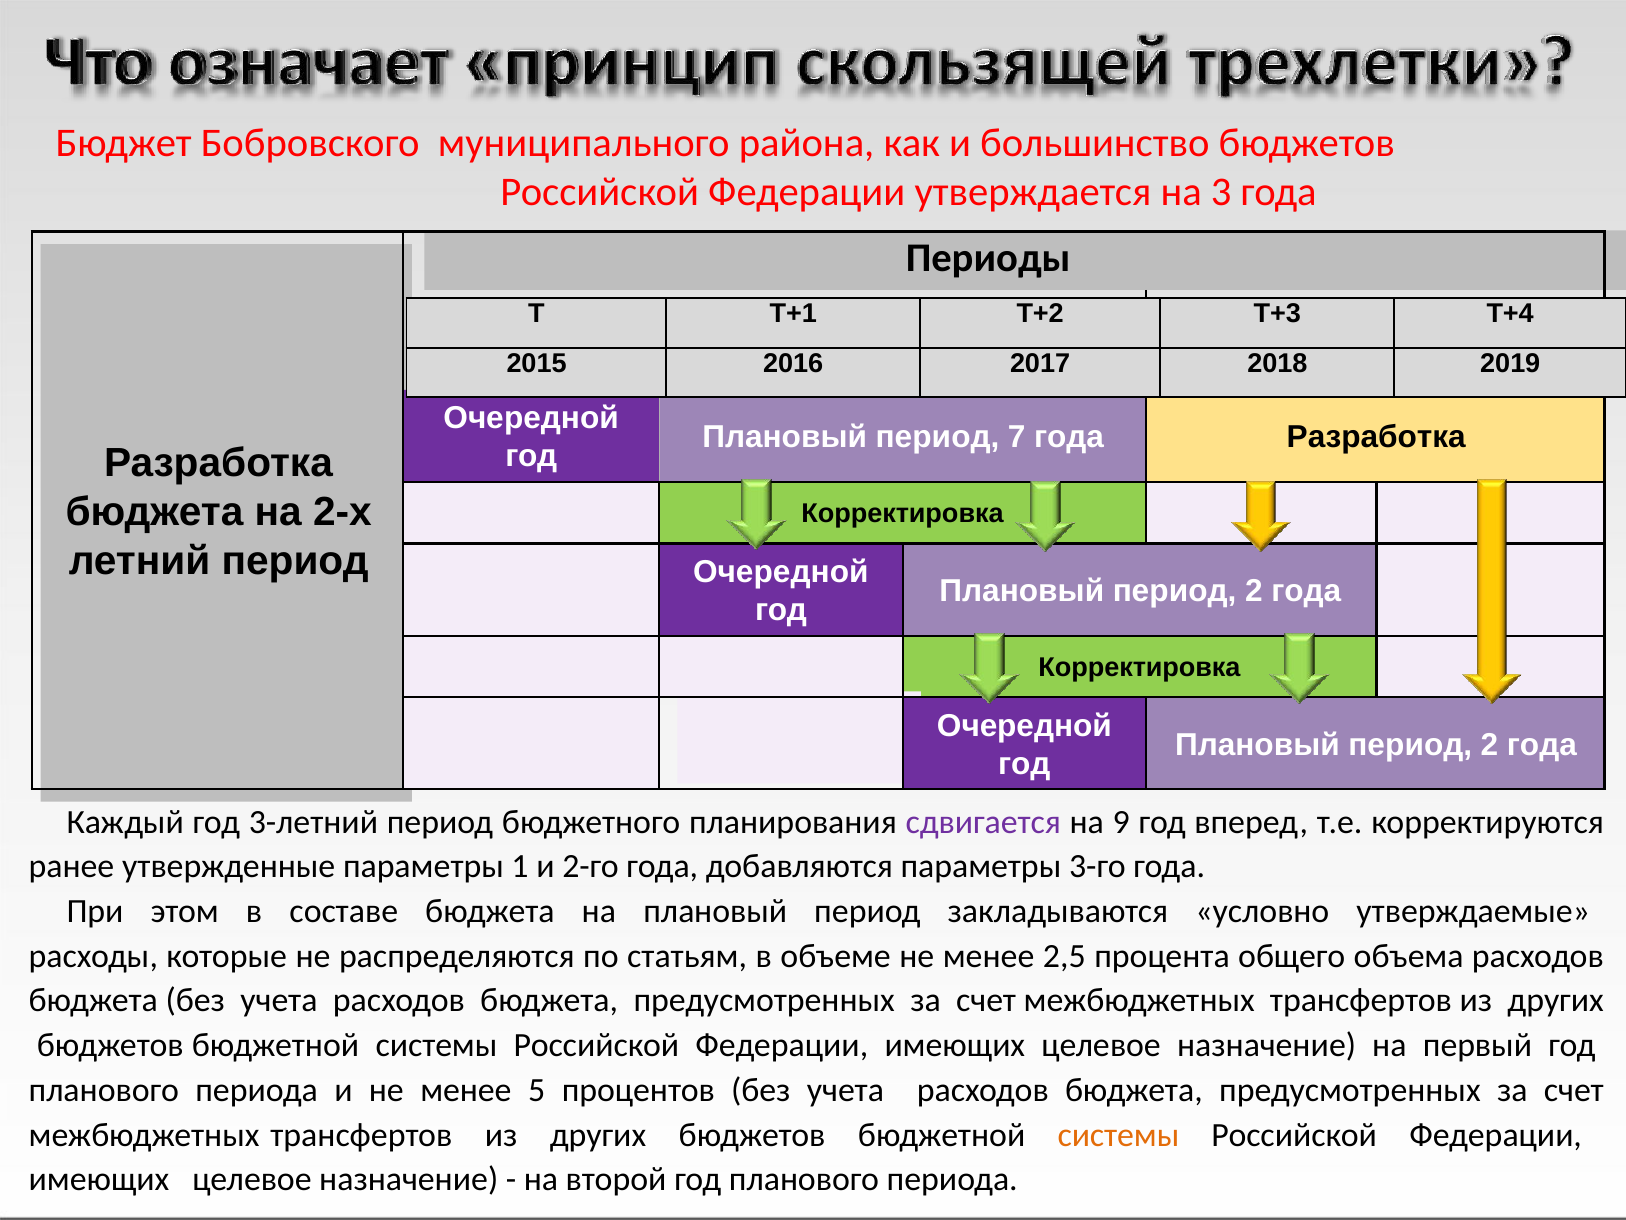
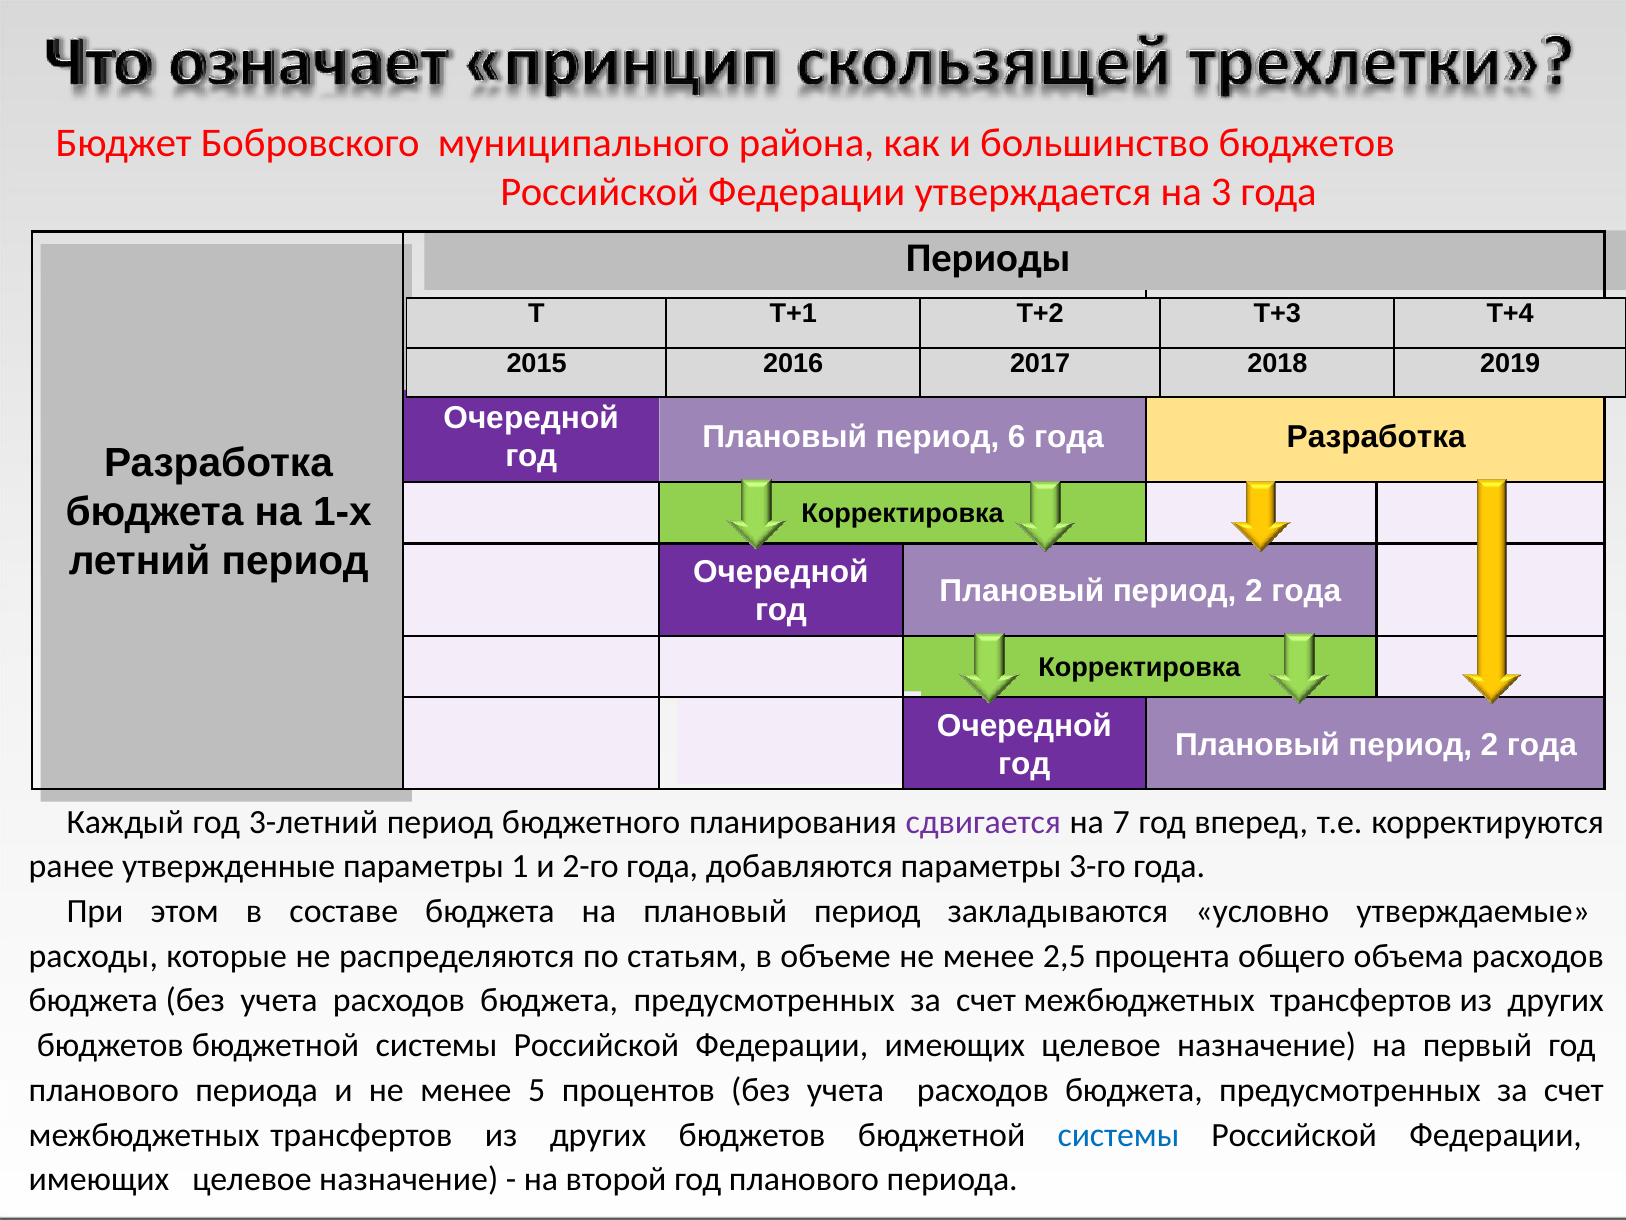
7: 7 -> 6 (1017, 437)
2-х: 2-х -> 1-х (342, 512)
9: 9 -> 7 (1121, 822)
системы colour: orange -> blue (1118, 1134)
